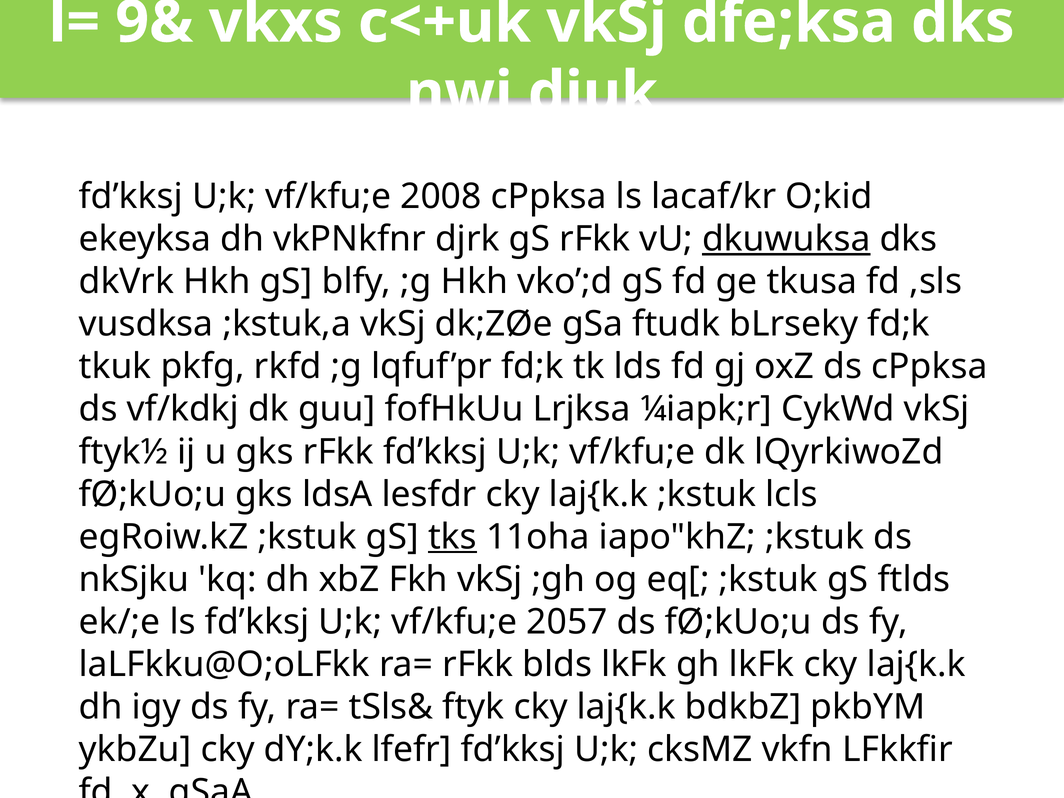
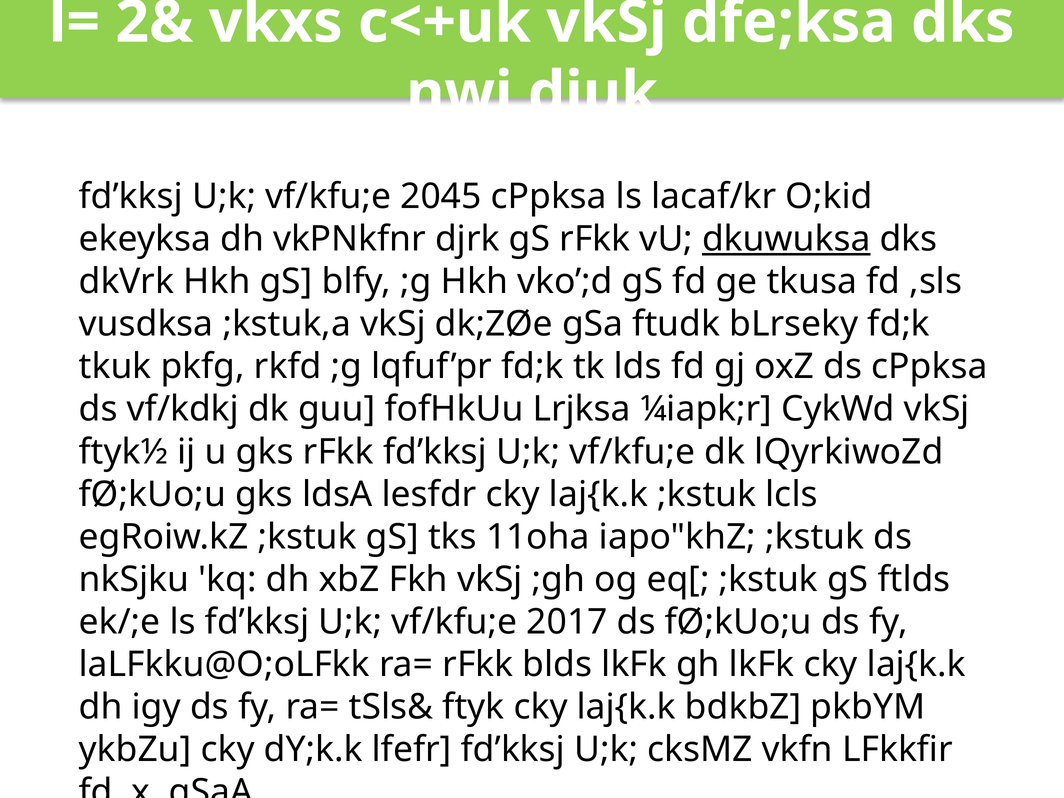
9&: 9& -> 2& (154, 22)
2008: 2008 -> 2045 (441, 196)
tks underline: present -> none (452, 537)
2057: 2057 -> 2017 (567, 622)
